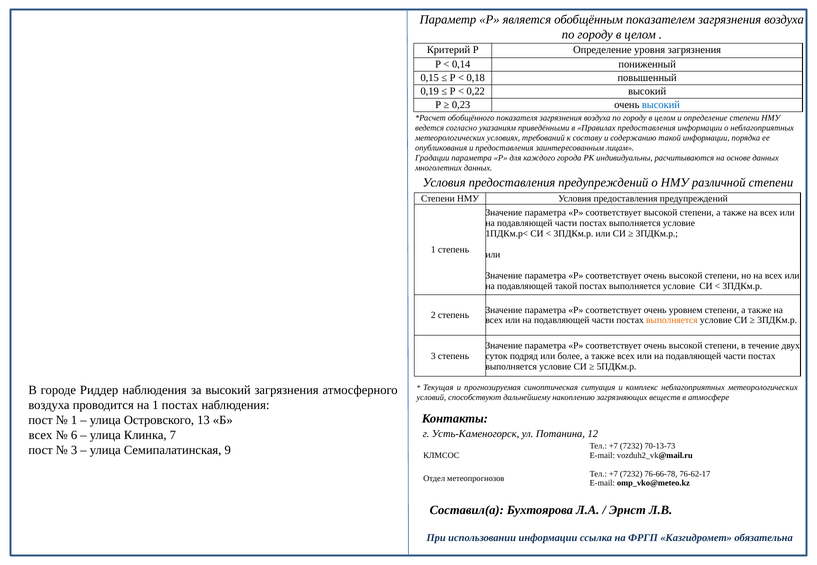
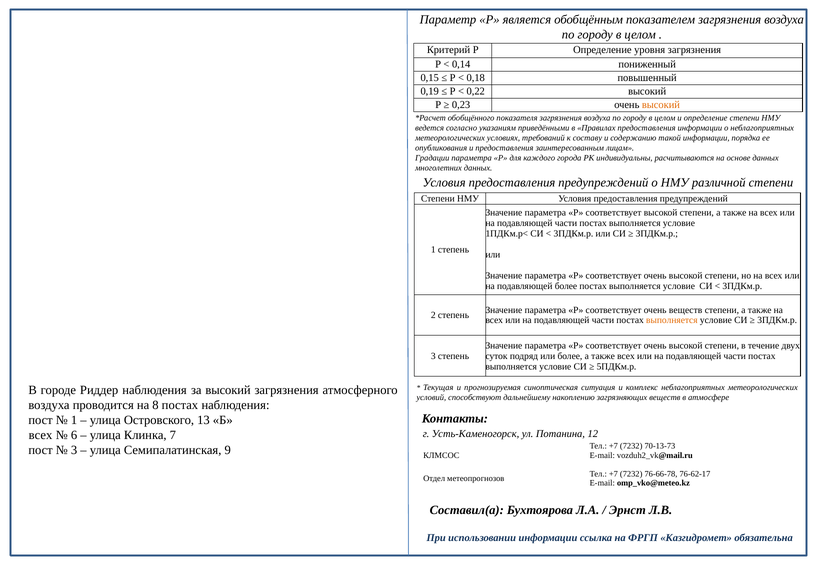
высокий colour: blue -> orange (661, 105)
подавляющей такой: такой -> более (566, 286)
очень уровнем: уровнем -> веществ (686, 310)
на 1: 1 -> 8 (155, 406)
